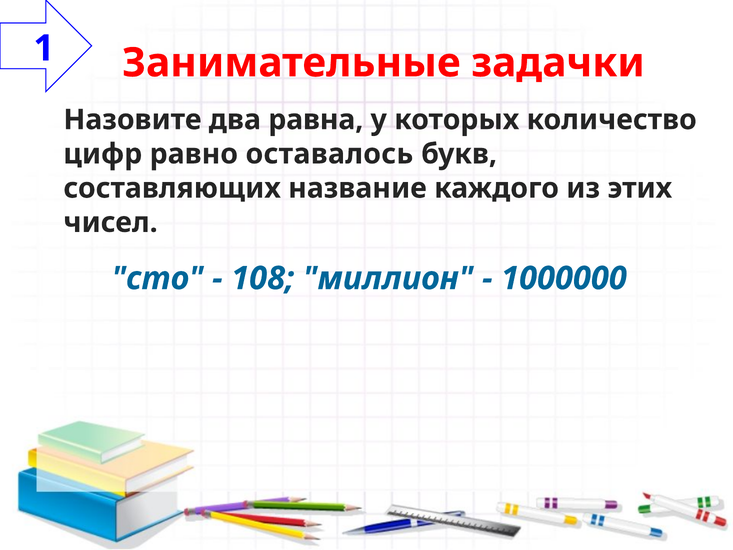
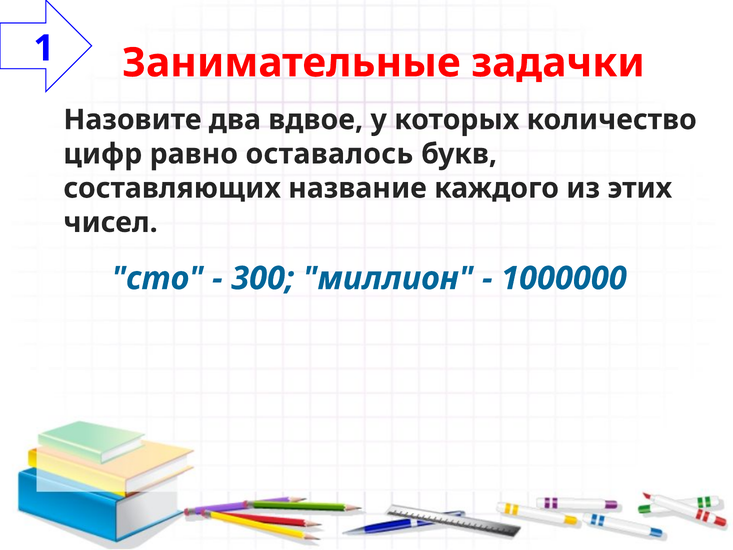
равна: равна -> вдвое (316, 120)
108: 108 -> 300 (263, 278)
